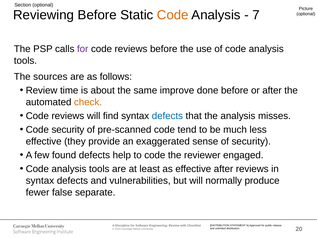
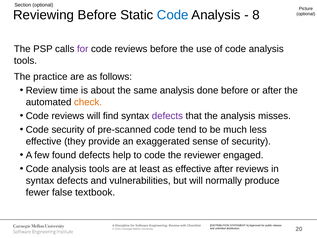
Code colour: orange -> blue (173, 15)
7: 7 -> 8 (256, 15)
sources: sources -> practice (50, 77)
same improve: improve -> analysis (177, 90)
defects colour: blue -> purple (167, 116)
separate: separate -> textbook (95, 192)
